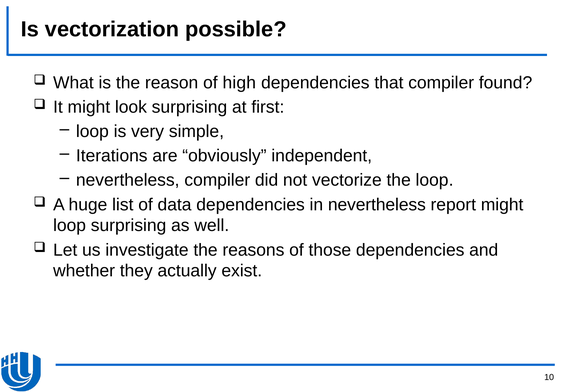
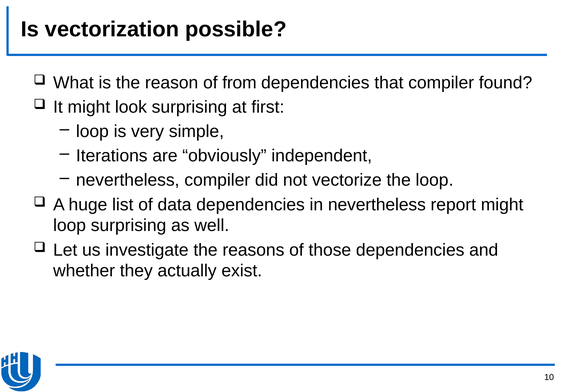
high: high -> from (239, 83)
